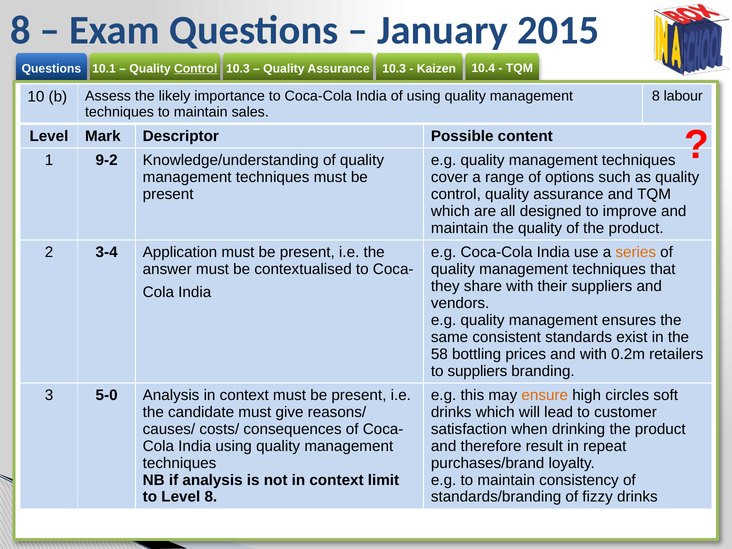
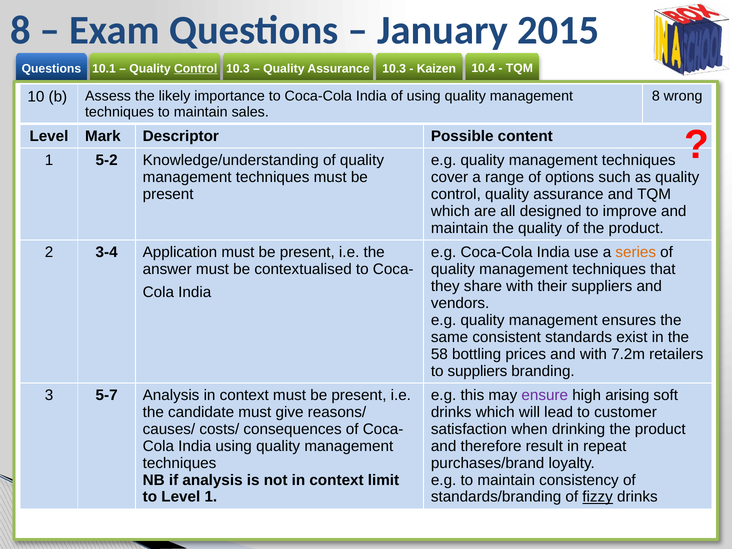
labour: labour -> wrong (683, 96)
9-2: 9-2 -> 5-2 (107, 160)
0.2m: 0.2m -> 7.2m (628, 354)
5-0: 5-0 -> 5-7 (107, 395)
ensure colour: orange -> purple (545, 395)
circles: circles -> arising (627, 395)
Level 8: 8 -> 1 (211, 497)
fizzy underline: none -> present (598, 497)
